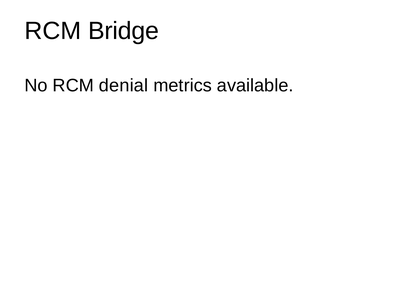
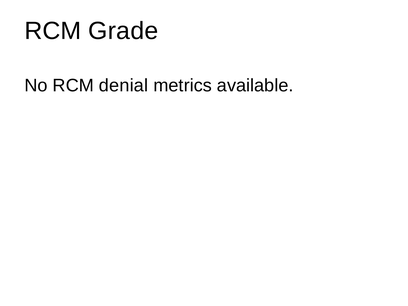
Bridge: Bridge -> Grade (123, 31)
